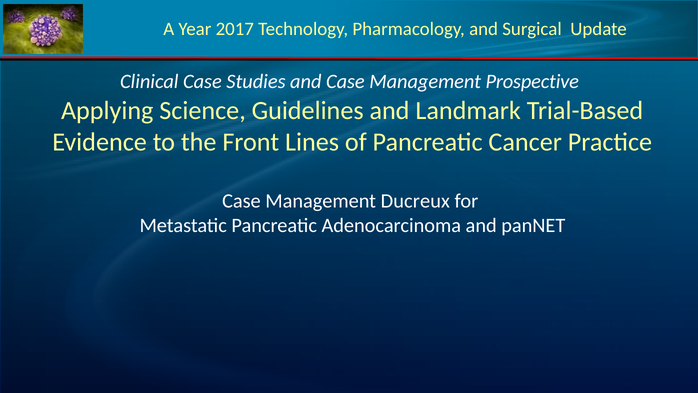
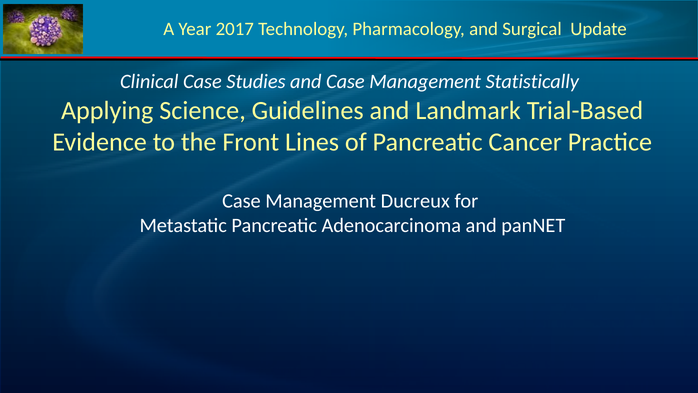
Prospective: Prospective -> Statistically (532, 81)
